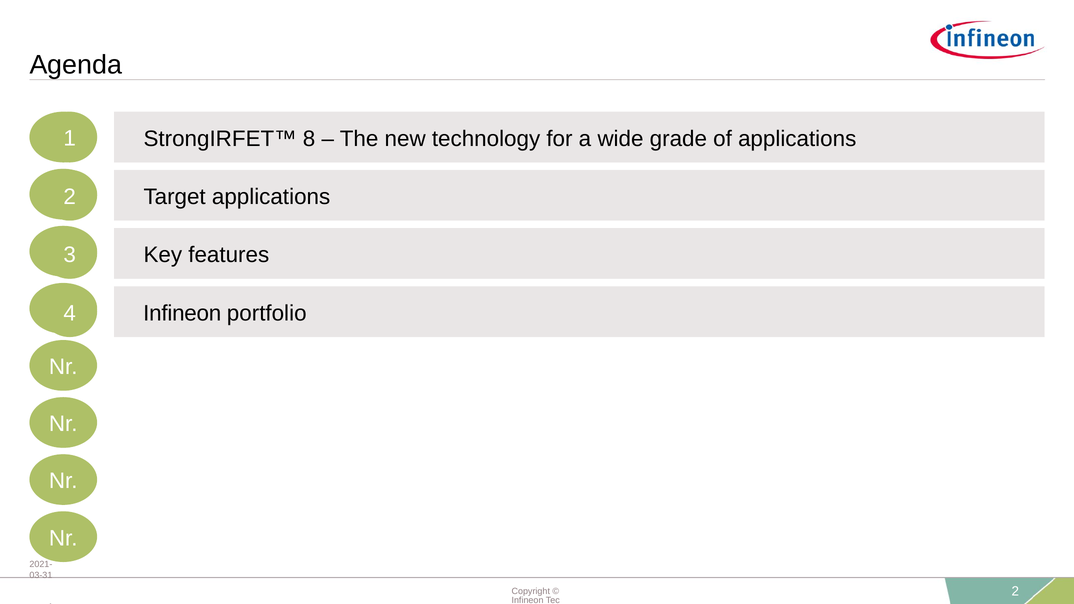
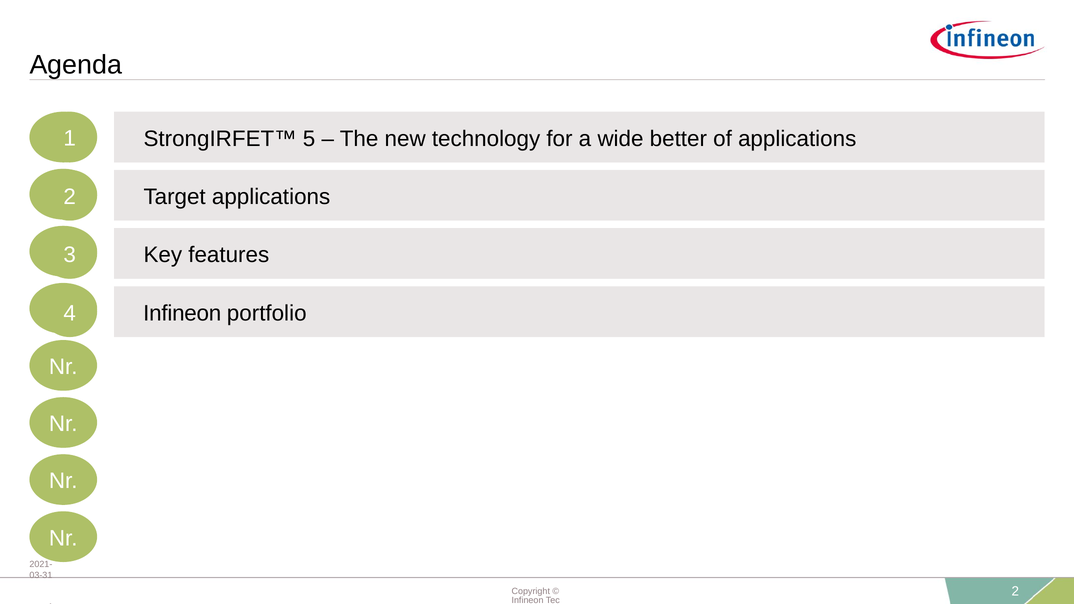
8: 8 -> 5 (309, 139)
grade: grade -> better (678, 139)
